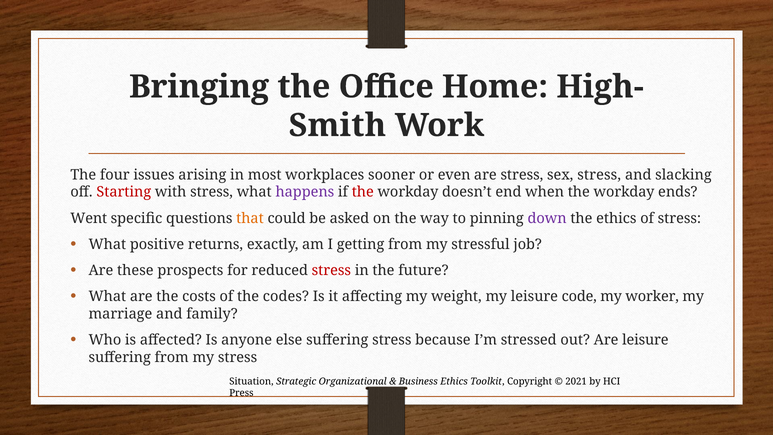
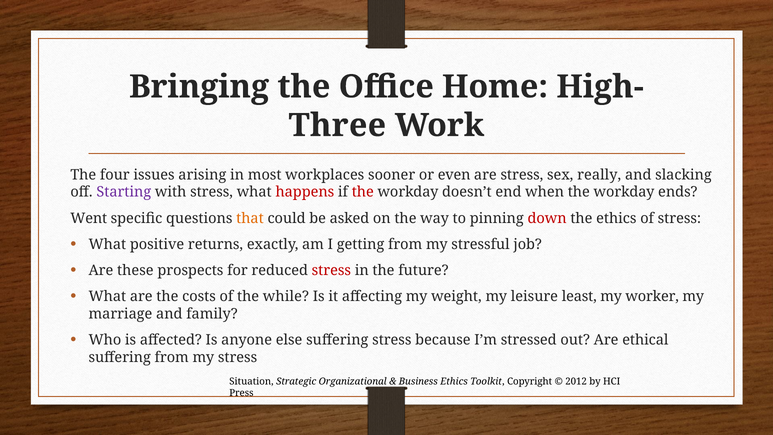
Smith: Smith -> Three (337, 125)
sex stress: stress -> really (599, 175)
Starting colour: red -> purple (124, 192)
happens colour: purple -> red (305, 192)
down colour: purple -> red (547, 218)
codes: codes -> while (286, 296)
code: code -> least (579, 296)
Are leisure: leisure -> ethical (645, 340)
2021: 2021 -> 2012 (576, 381)
